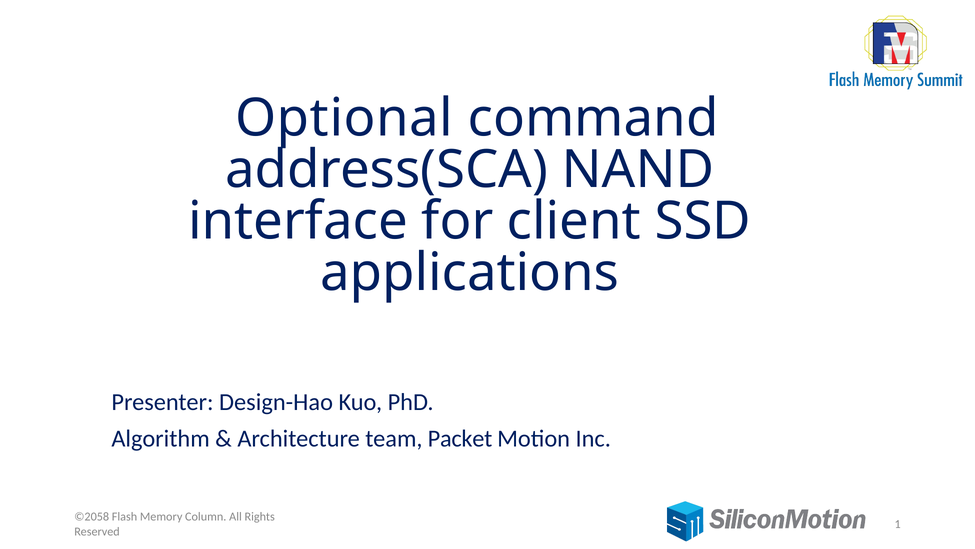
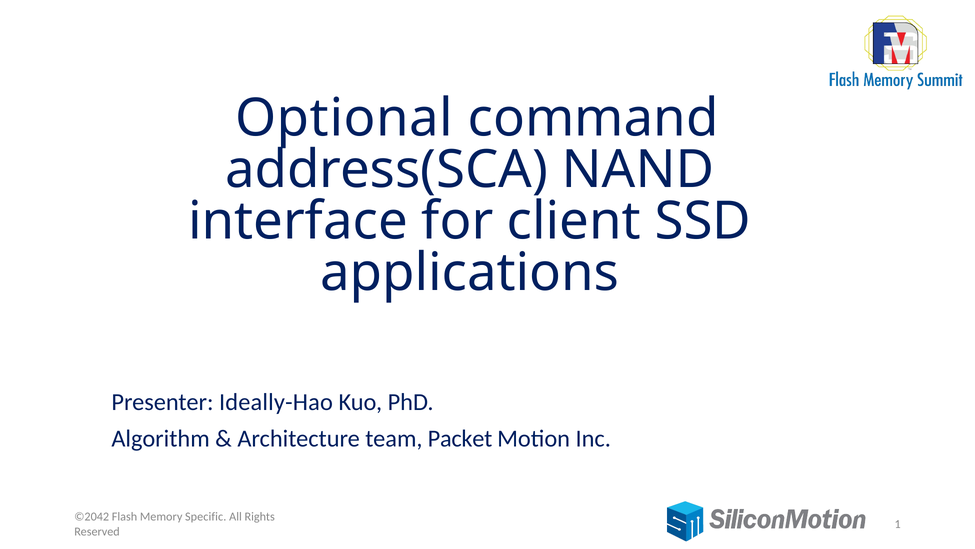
Design-Hao: Design-Hao -> Ideally-Hao (276, 402)
©2058: ©2058 -> ©2042 (92, 516)
Column: Column -> Specific (206, 516)
